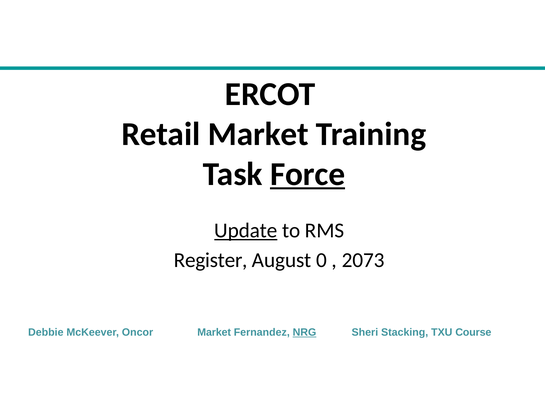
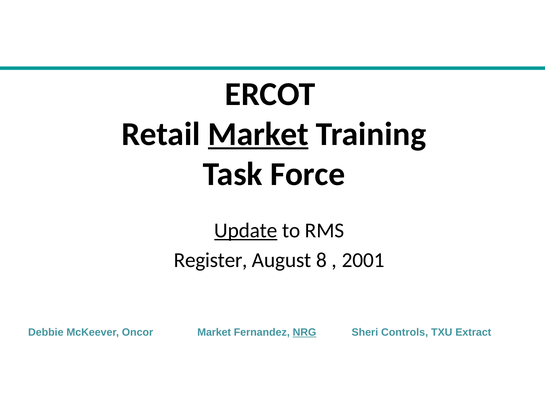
Market underline: none -> present (258, 134)
Force underline: present -> none (308, 174)
0: 0 -> 8 (321, 260)
2073: 2073 -> 2001 (363, 260)
Stacking: Stacking -> Controls (405, 332)
Course: Course -> Extract (473, 332)
